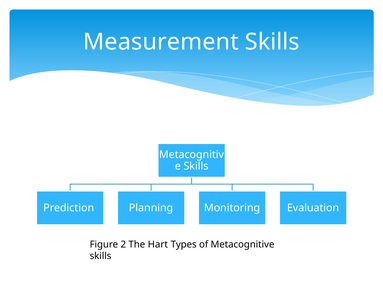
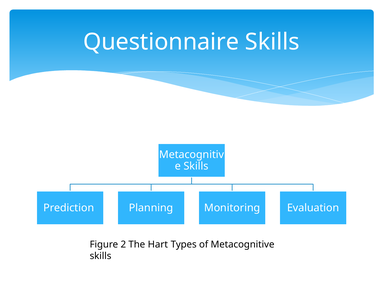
Measurement: Measurement -> Questionnaire (161, 42)
